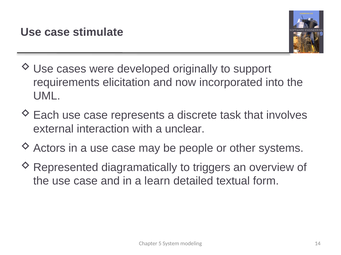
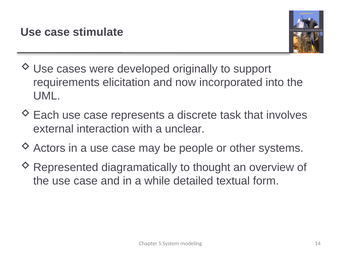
triggers: triggers -> thought (212, 168)
learn: learn -> while (157, 182)
